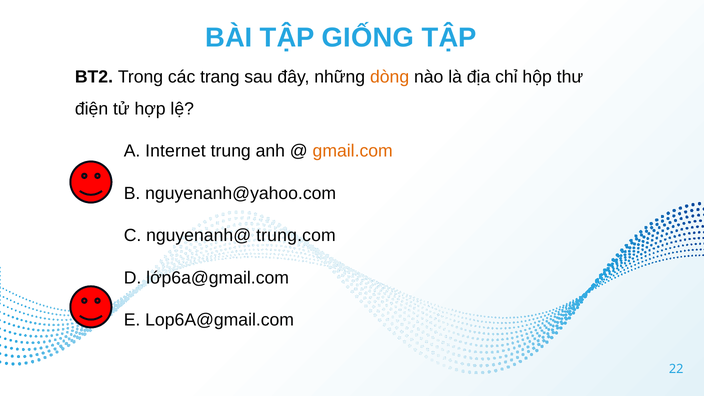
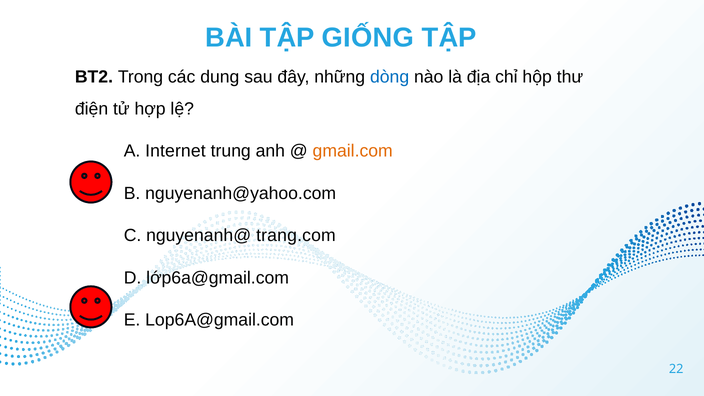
trang: trang -> dung (220, 77)
dòng colour: orange -> blue (390, 77)
trung.com: trung.com -> trang.com (296, 236)
